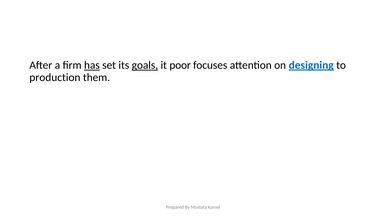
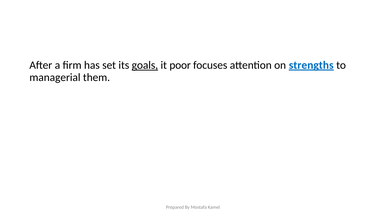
has underline: present -> none (92, 65)
designing: designing -> strengths (311, 65)
production: production -> managerial (55, 77)
